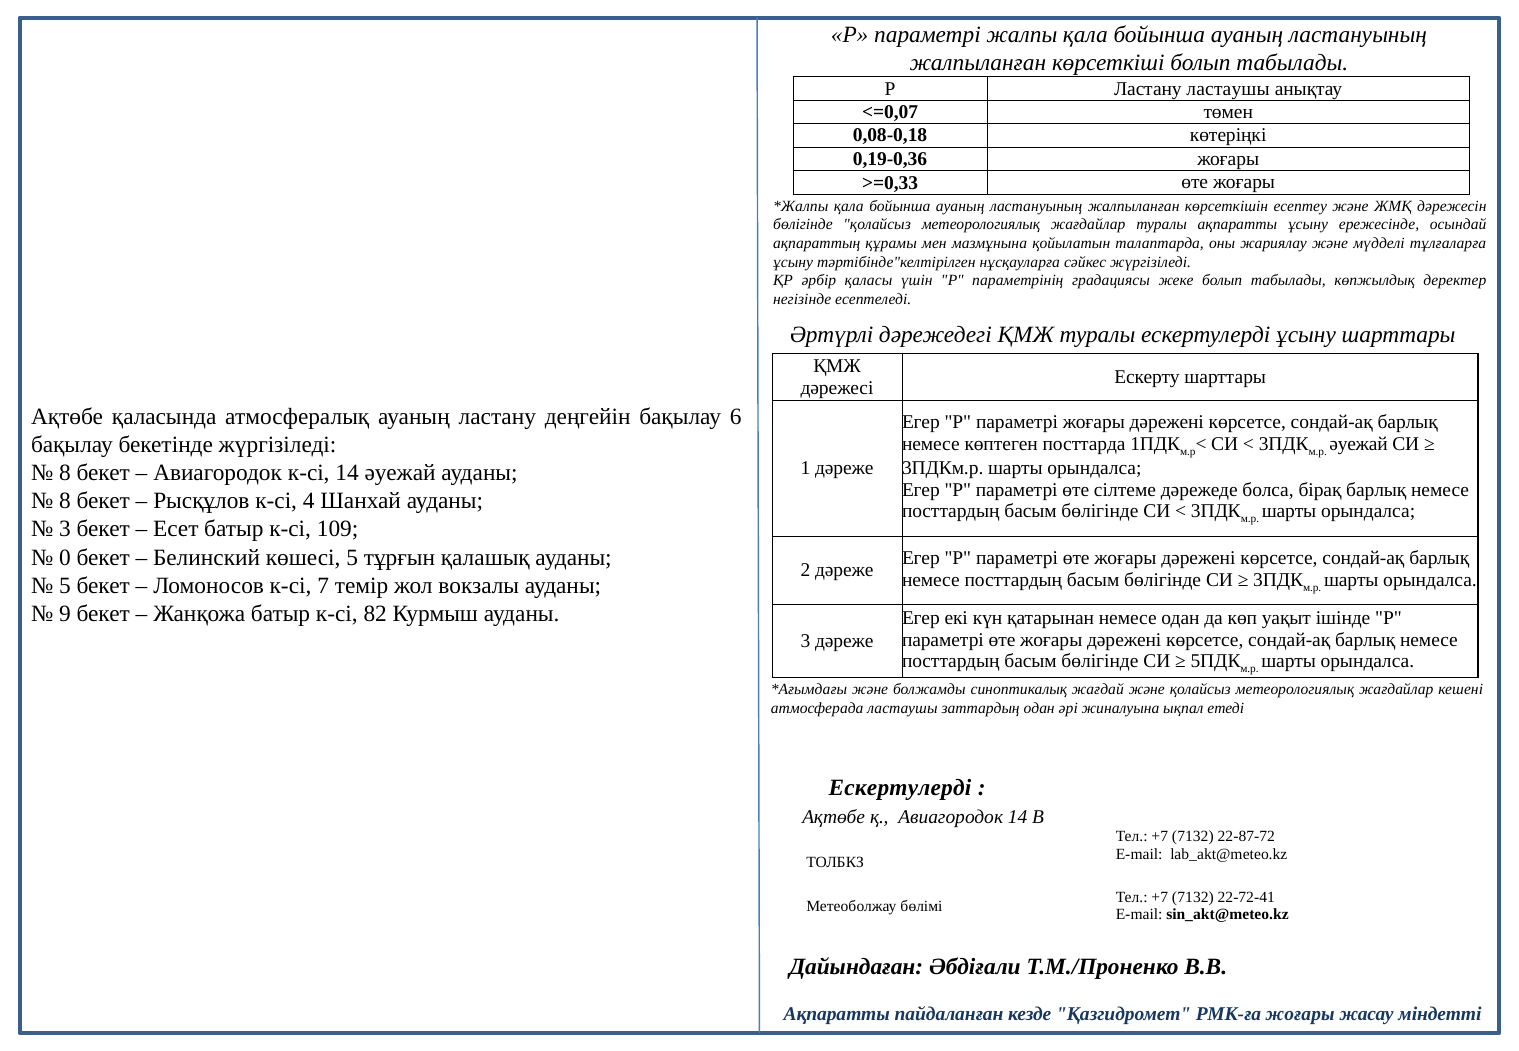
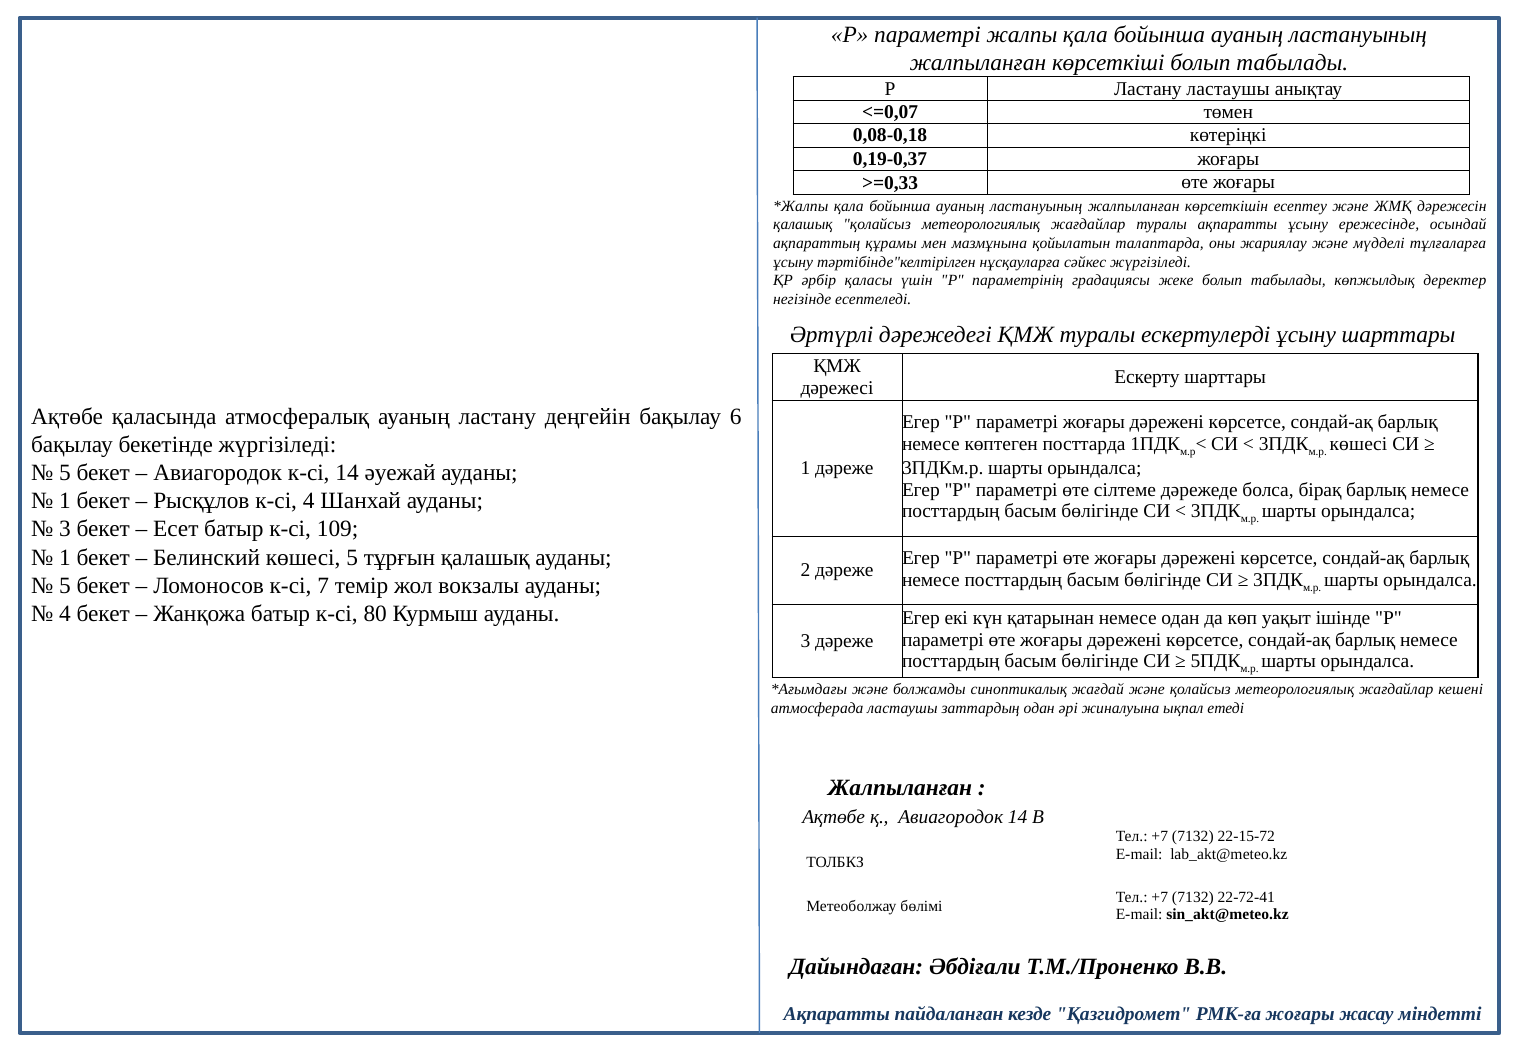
0,19-0,36: 0,19-0,36 -> 0,19-0,37 (890, 159)
бөлігінде: бөлігінде -> қалашық (803, 225)
әуежай: әуежай -> көшесі (1358, 444)
8: 8 -> 5 (65, 473)
8: 8 -> 1 (65, 502)
0: 0 -> 1 (65, 558)
9: 9 -> 4 (65, 614)
82: 82 -> 80 (375, 614)
Ескертулерді: Ескертулерді -> Жалпыланған (900, 789)
22-87-72: 22-87-72 -> 22-15-72 (1246, 837)
